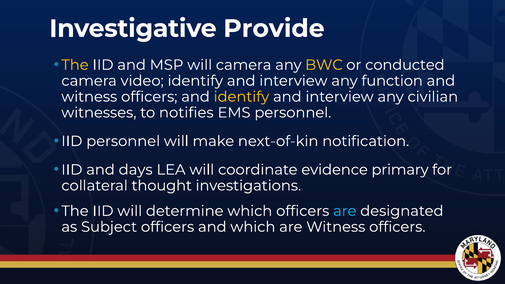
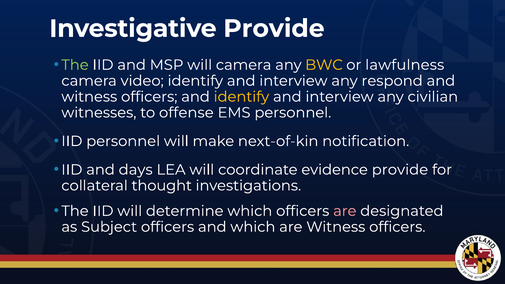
The colour: yellow -> light green (75, 65)
conducted: conducted -> lawfulness (405, 65)
function: function -> respond (392, 81)
notifies: notifies -> offense (186, 113)
evidence primary: primary -> provide (400, 170)
are colour: light blue -> pink (345, 211)
